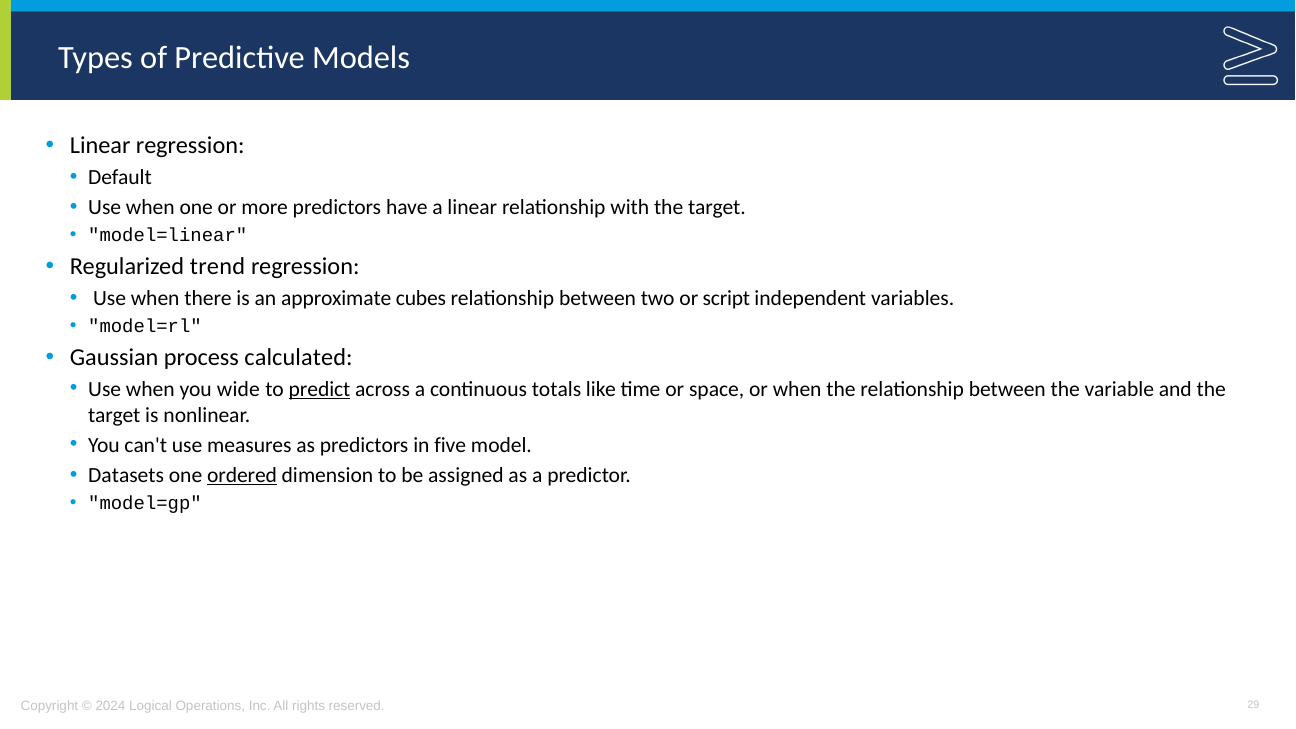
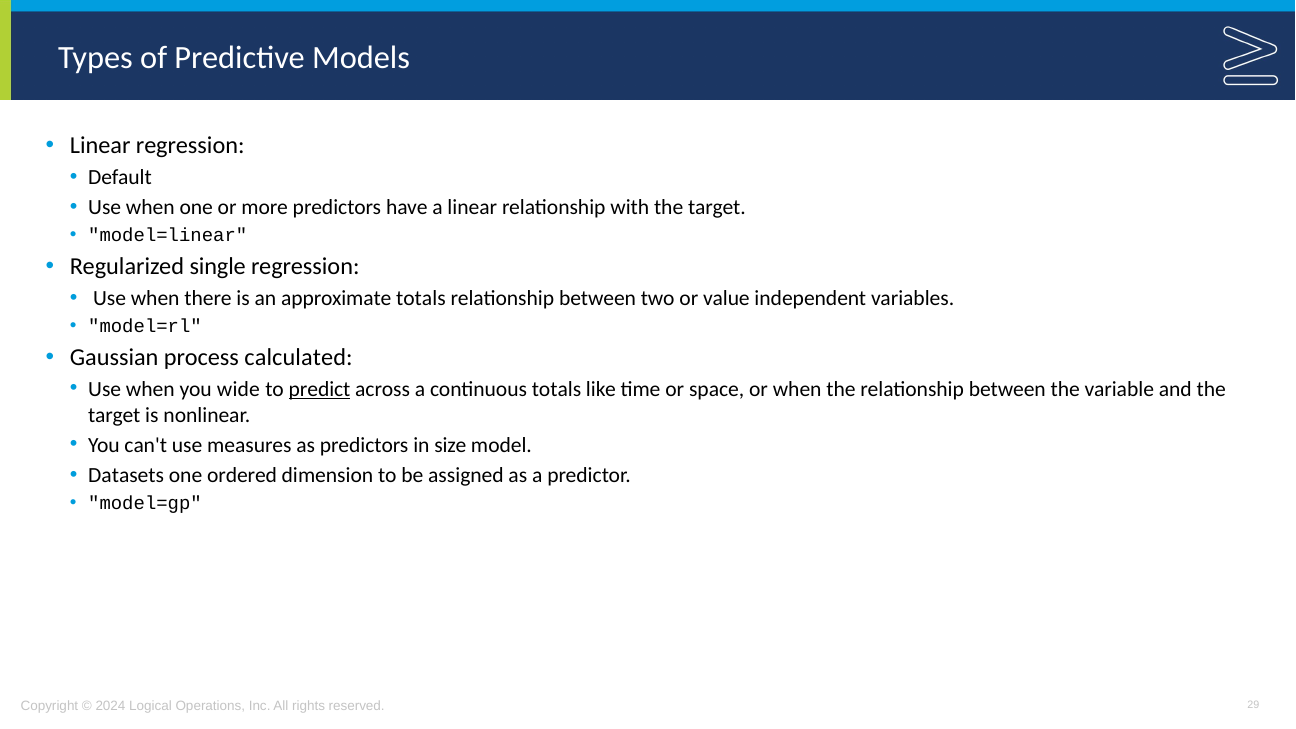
trend: trend -> single (218, 267)
approximate cubes: cubes -> totals (421, 298)
script: script -> value (726, 298)
five: five -> size (450, 445)
ordered underline: present -> none (242, 475)
